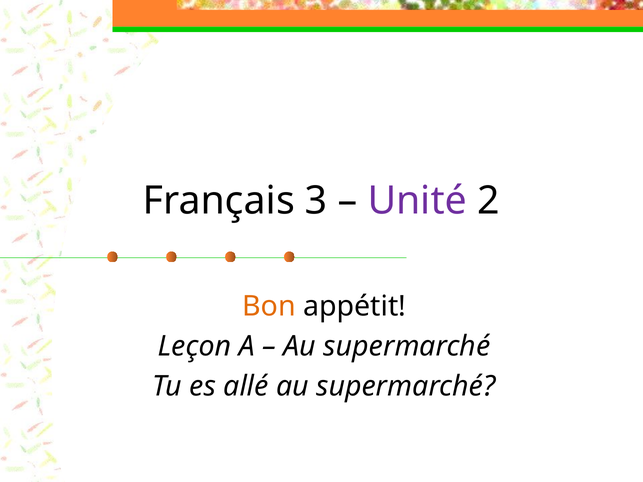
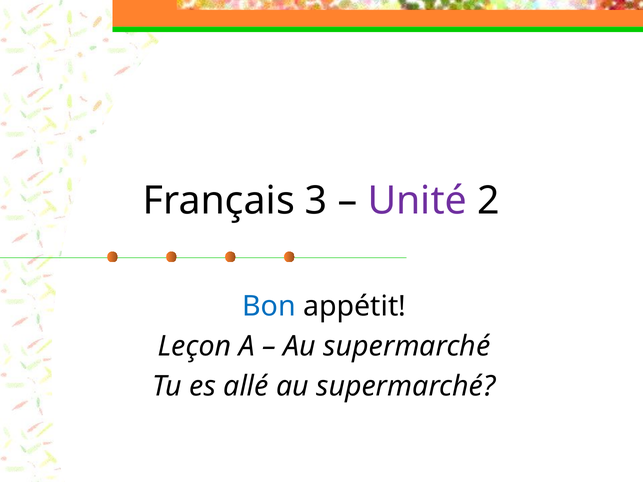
Bon colour: orange -> blue (269, 306)
